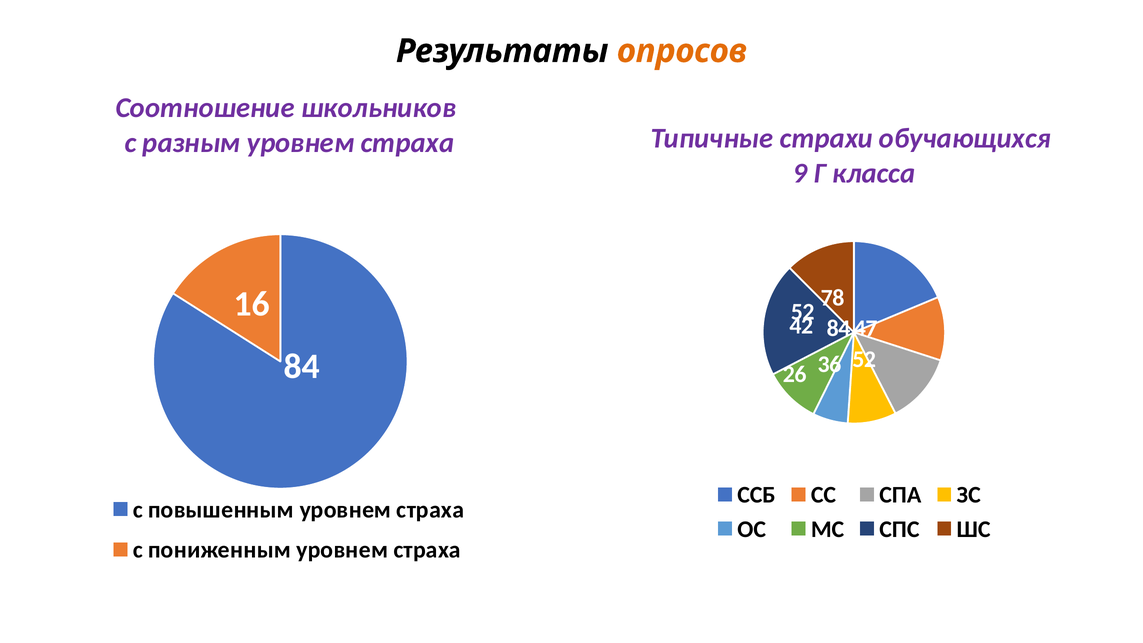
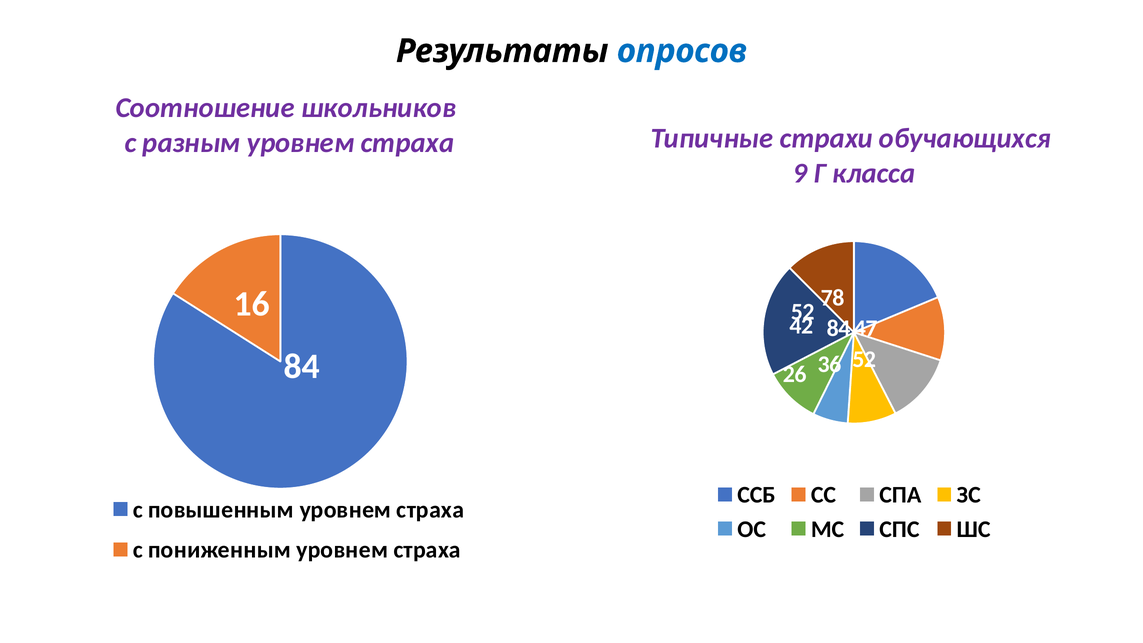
опросов colour: orange -> blue (682, 51)
